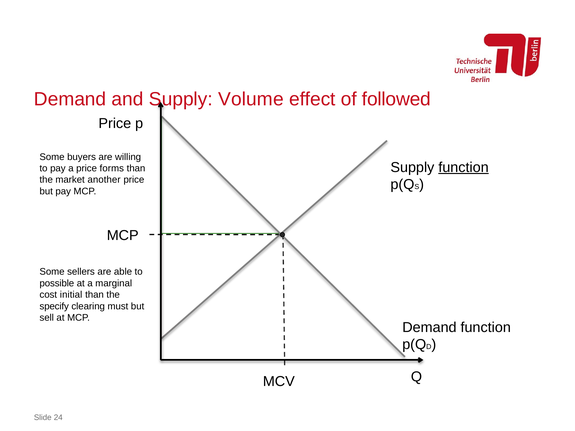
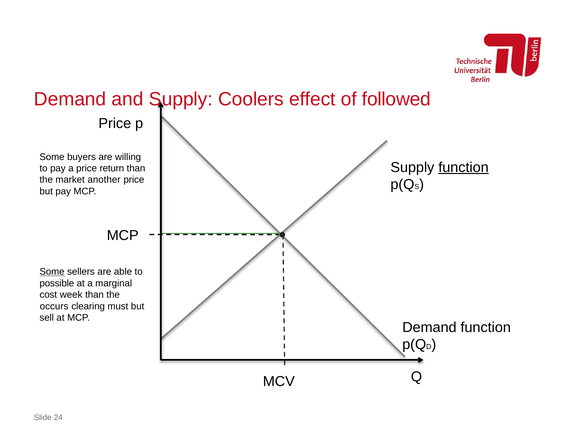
Volume: Volume -> Coolers (251, 99)
forms: forms -> return (112, 168)
Some underline: none -> present (52, 272)
initial: initial -> week (71, 295)
specify: specify -> occurs (54, 306)
